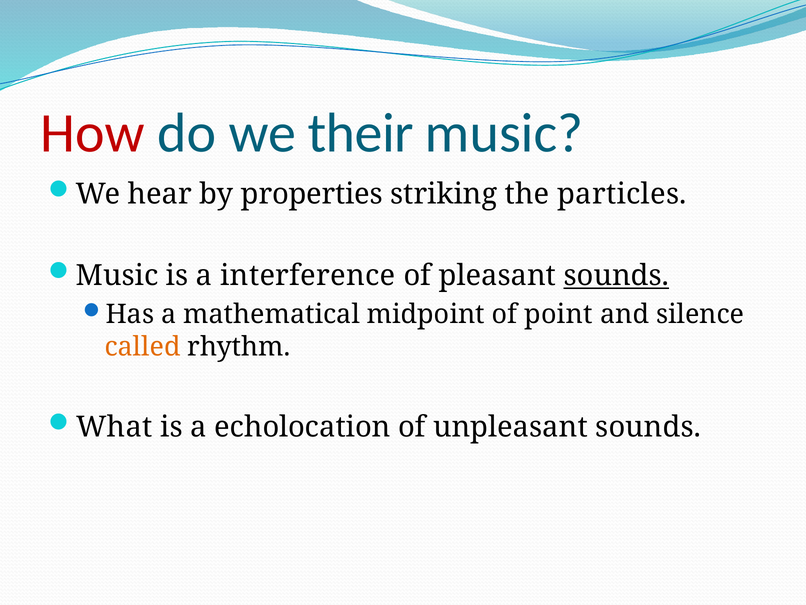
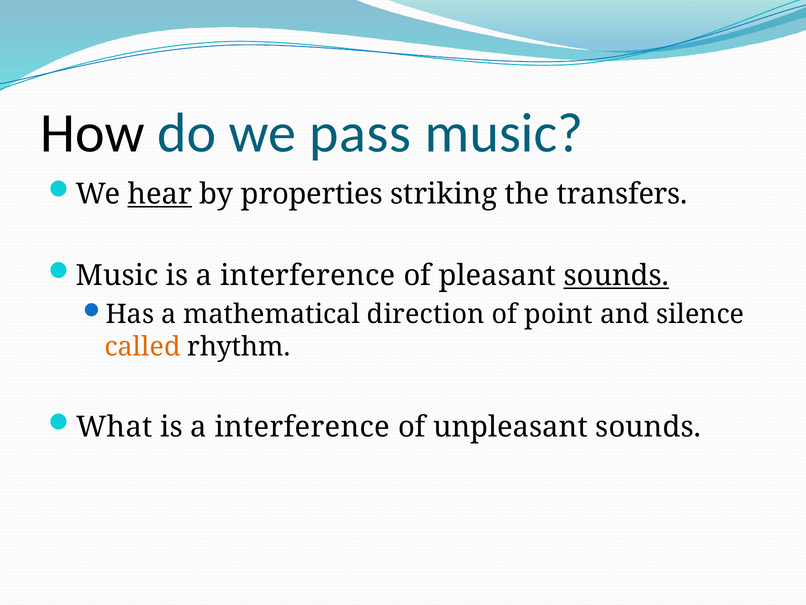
How colour: red -> black (92, 133)
their: their -> pass (360, 133)
hear underline: none -> present (160, 194)
particles: particles -> transfers (622, 194)
midpoint: midpoint -> direction (426, 314)
echolocation: echolocation -> interference (302, 427)
